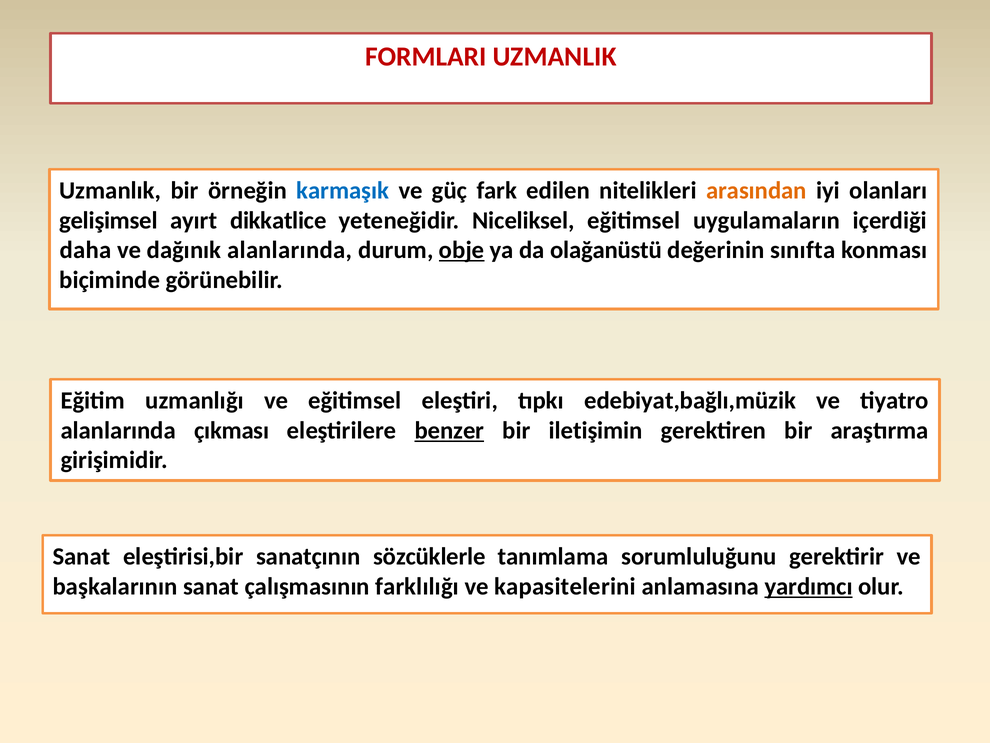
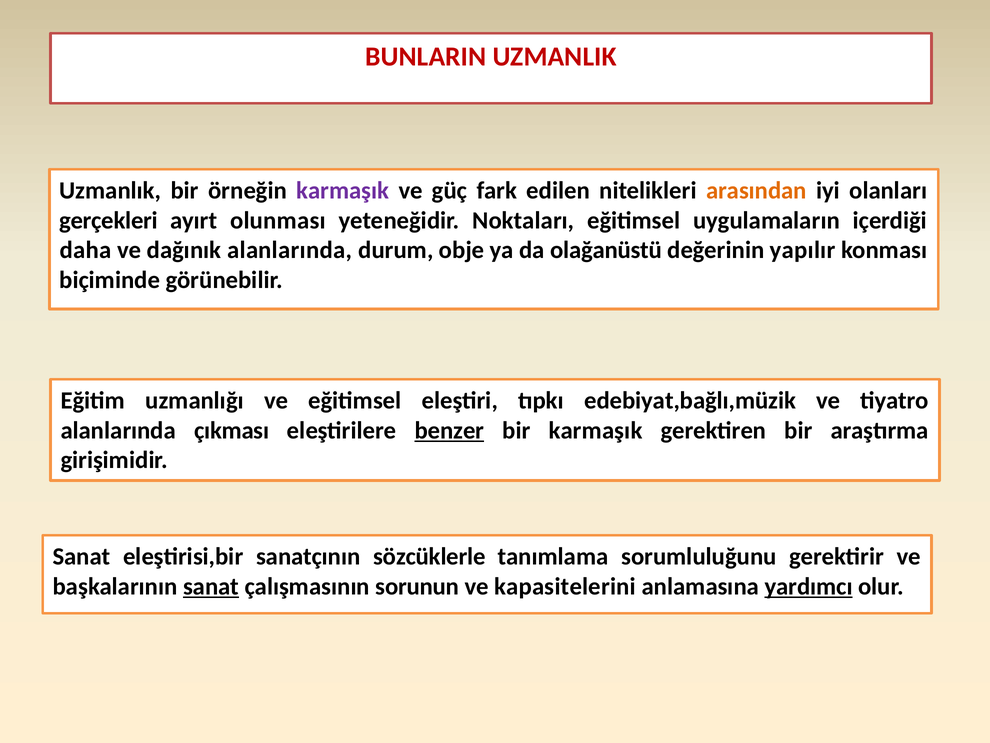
FORMLARI: FORMLARI -> BUNLARIN (426, 57)
karmaşık colour: blue -> purple (343, 191)
gelişimsel: gelişimsel -> gerçekleri (108, 220)
dikkatlice: dikkatlice -> olunması (278, 220)
Niceliksel: Niceliksel -> Noktaları (523, 220)
obje underline: present -> none (462, 250)
sınıfta: sınıfta -> yapılır (803, 250)
bir iletişimin: iletişimin -> karmaşık (596, 430)
sanat underline: none -> present (211, 586)
farklılığı: farklılığı -> sorunun (417, 586)
